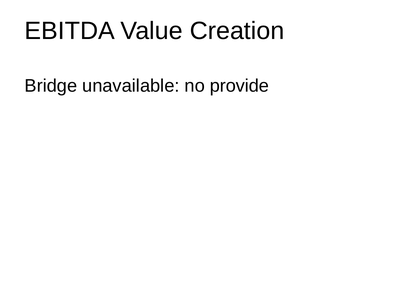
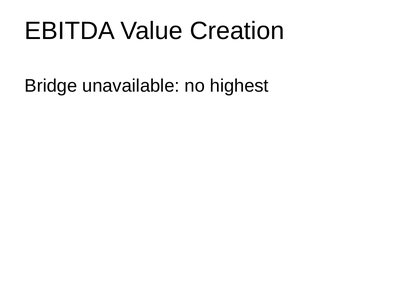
provide: provide -> highest (239, 86)
